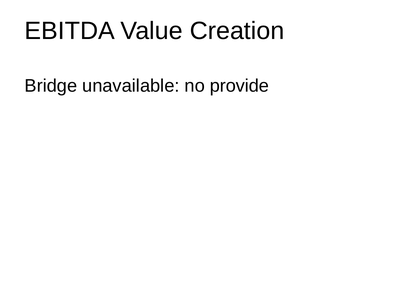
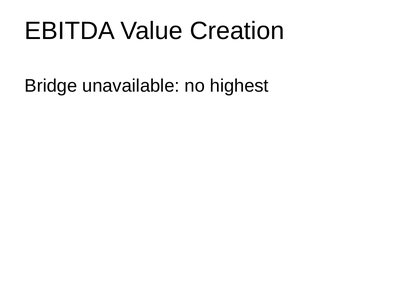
provide: provide -> highest (239, 86)
